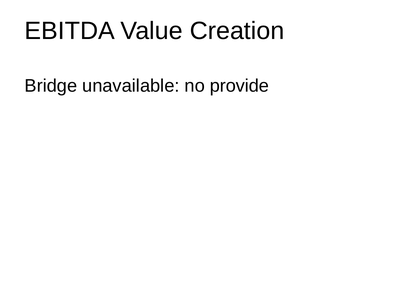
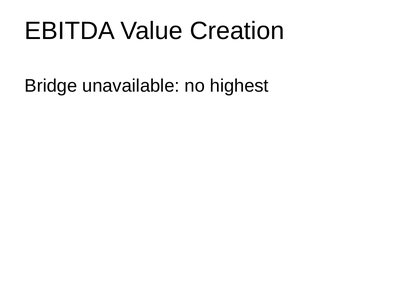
provide: provide -> highest (239, 86)
